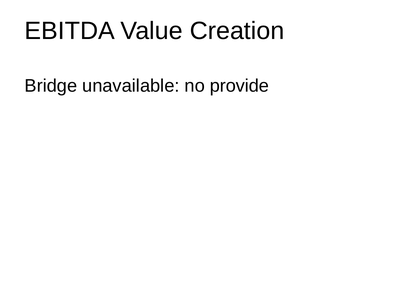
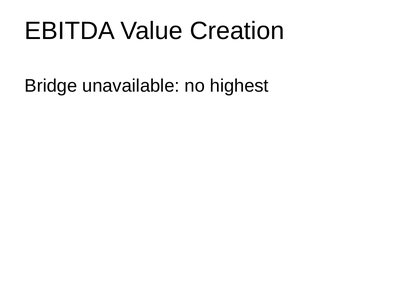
provide: provide -> highest (239, 86)
